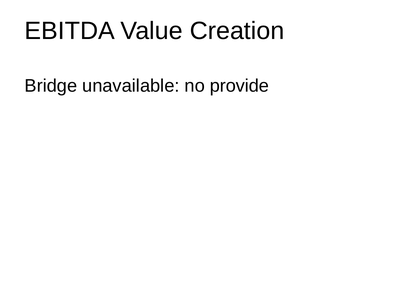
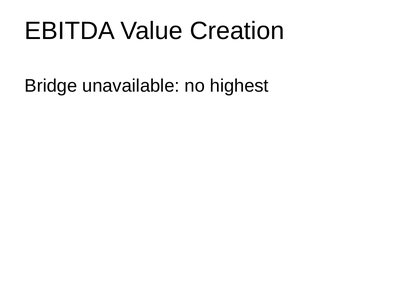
provide: provide -> highest (239, 86)
